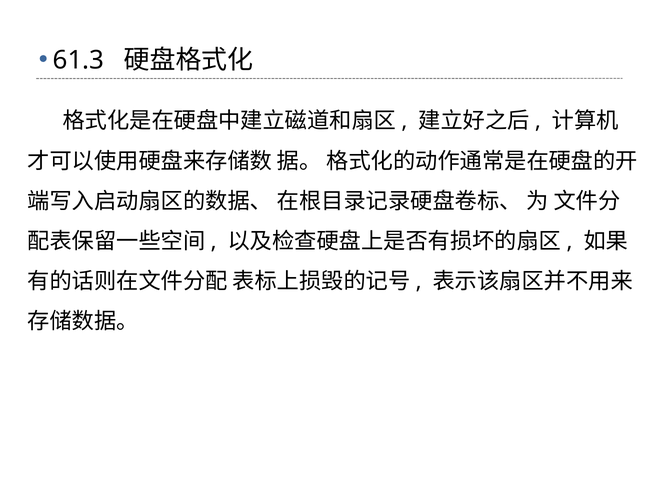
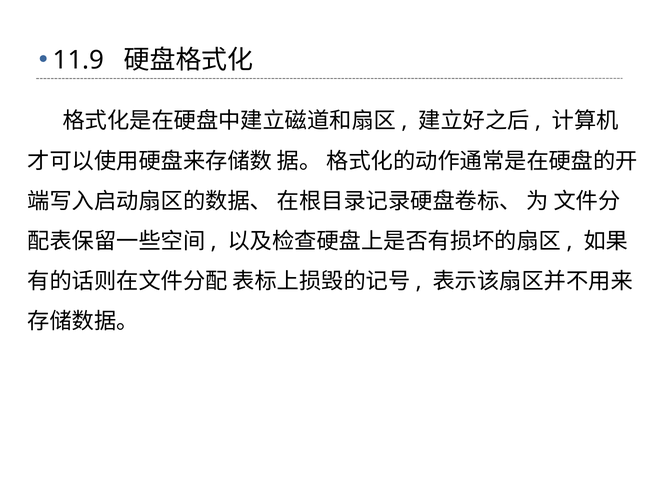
61.3: 61.3 -> 11.9 (78, 60)
